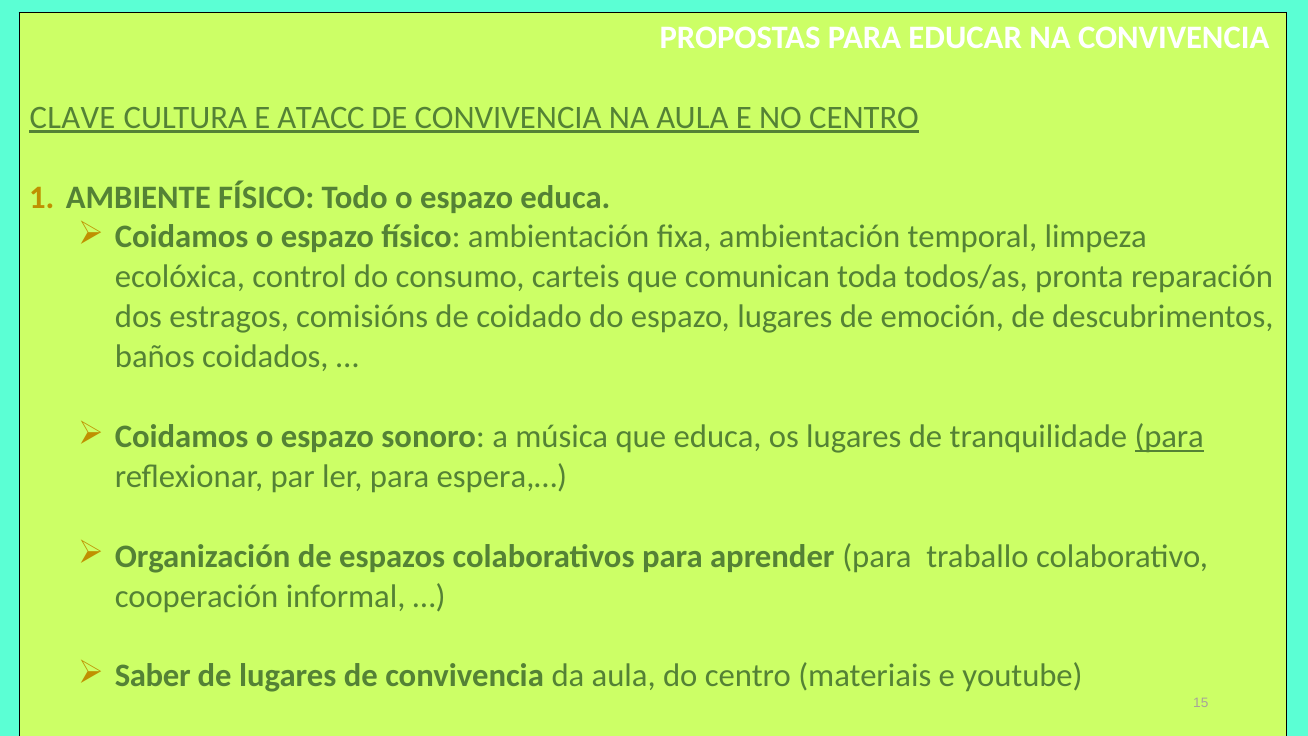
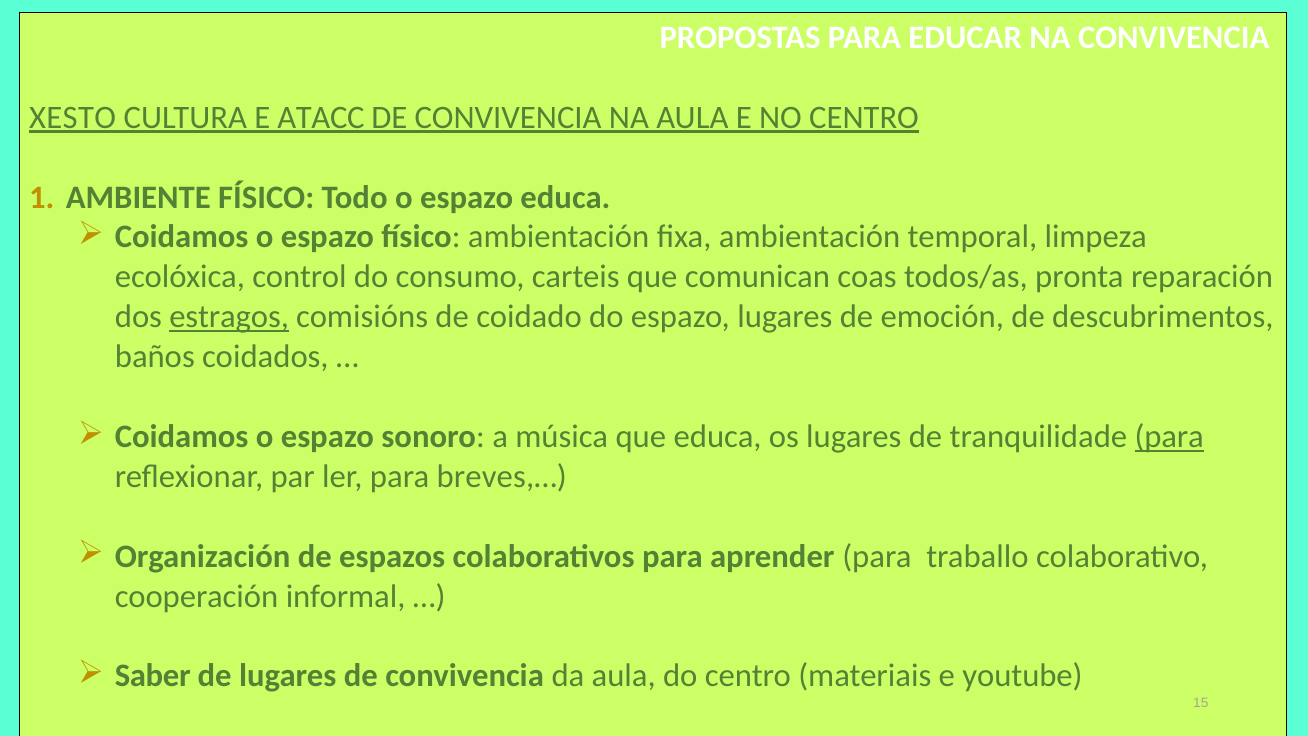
CLAVE: CLAVE -> XESTO (72, 117)
toda: toda -> coas (867, 277)
estragos underline: none -> present (229, 317)
espera,…: espera,… -> breves,… (502, 476)
